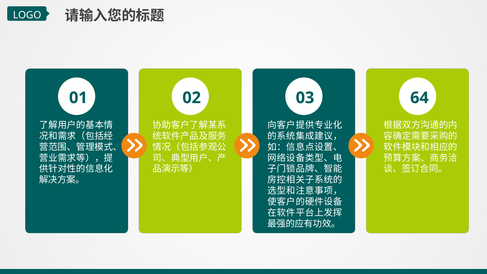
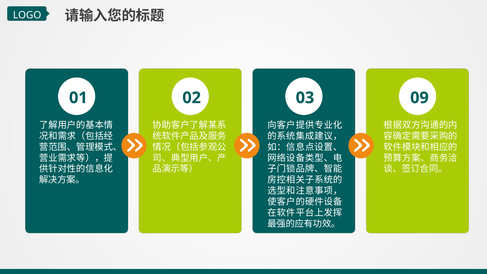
64: 64 -> 09 (419, 98)
